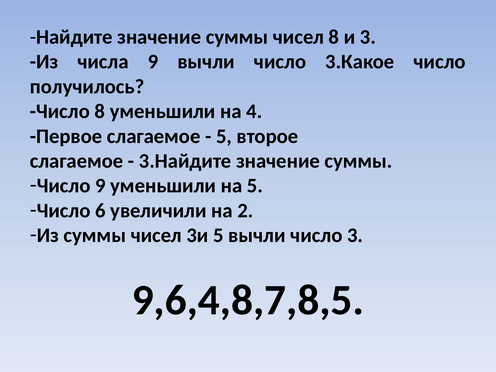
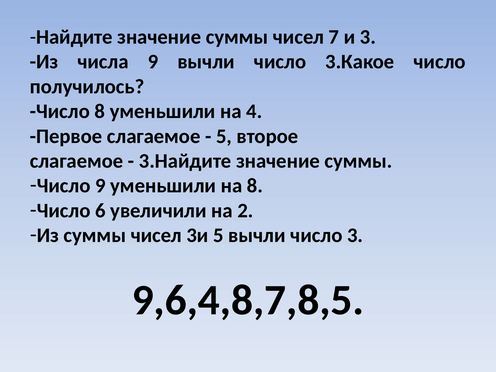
чисел 8: 8 -> 7 (334, 37)
на 5: 5 -> 8 (255, 186)
